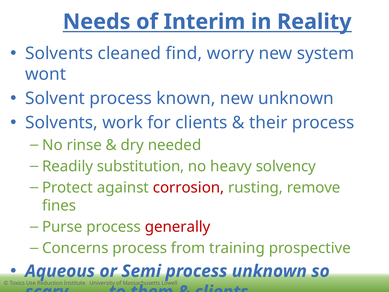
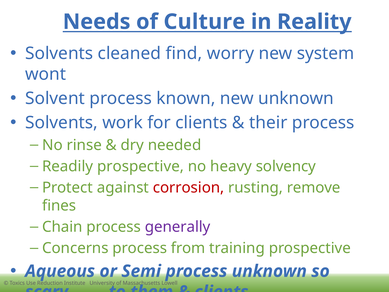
Interim: Interim -> Culture (204, 22)
Readily substitution: substitution -> prospective (140, 166)
Purse: Purse -> Chain (62, 227)
generally colour: red -> purple (178, 227)
